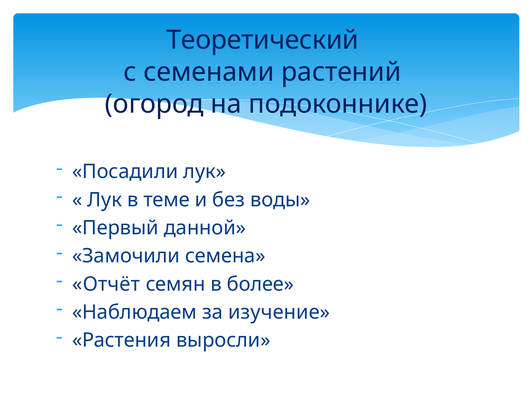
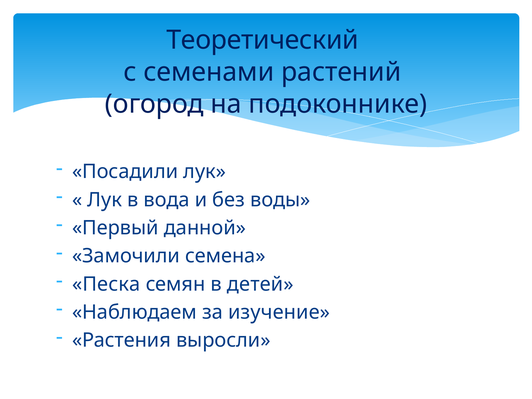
теме: теме -> вода (167, 200)
Отчёт: Отчёт -> Песка (106, 284)
более: более -> детей (260, 284)
